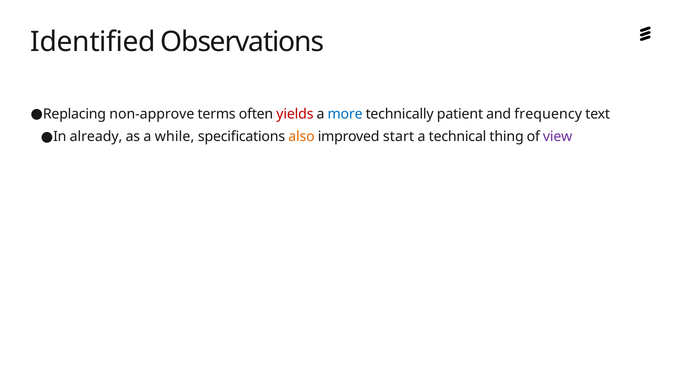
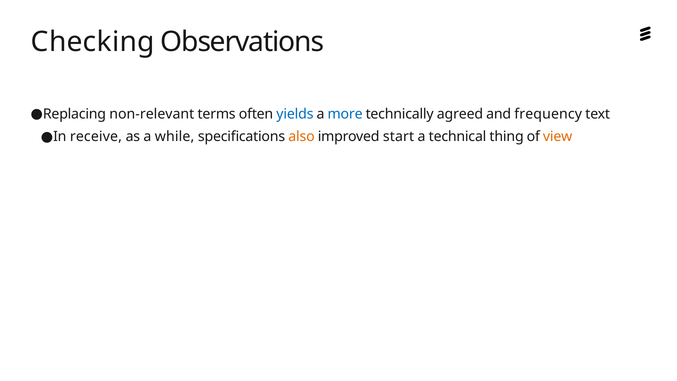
Identified: Identified -> Checking (93, 42)
non-approve: non-approve -> non-relevant (152, 114)
yields colour: red -> blue (295, 114)
patient: patient -> agreed (460, 114)
already: already -> receive (96, 136)
view colour: purple -> orange (558, 136)
